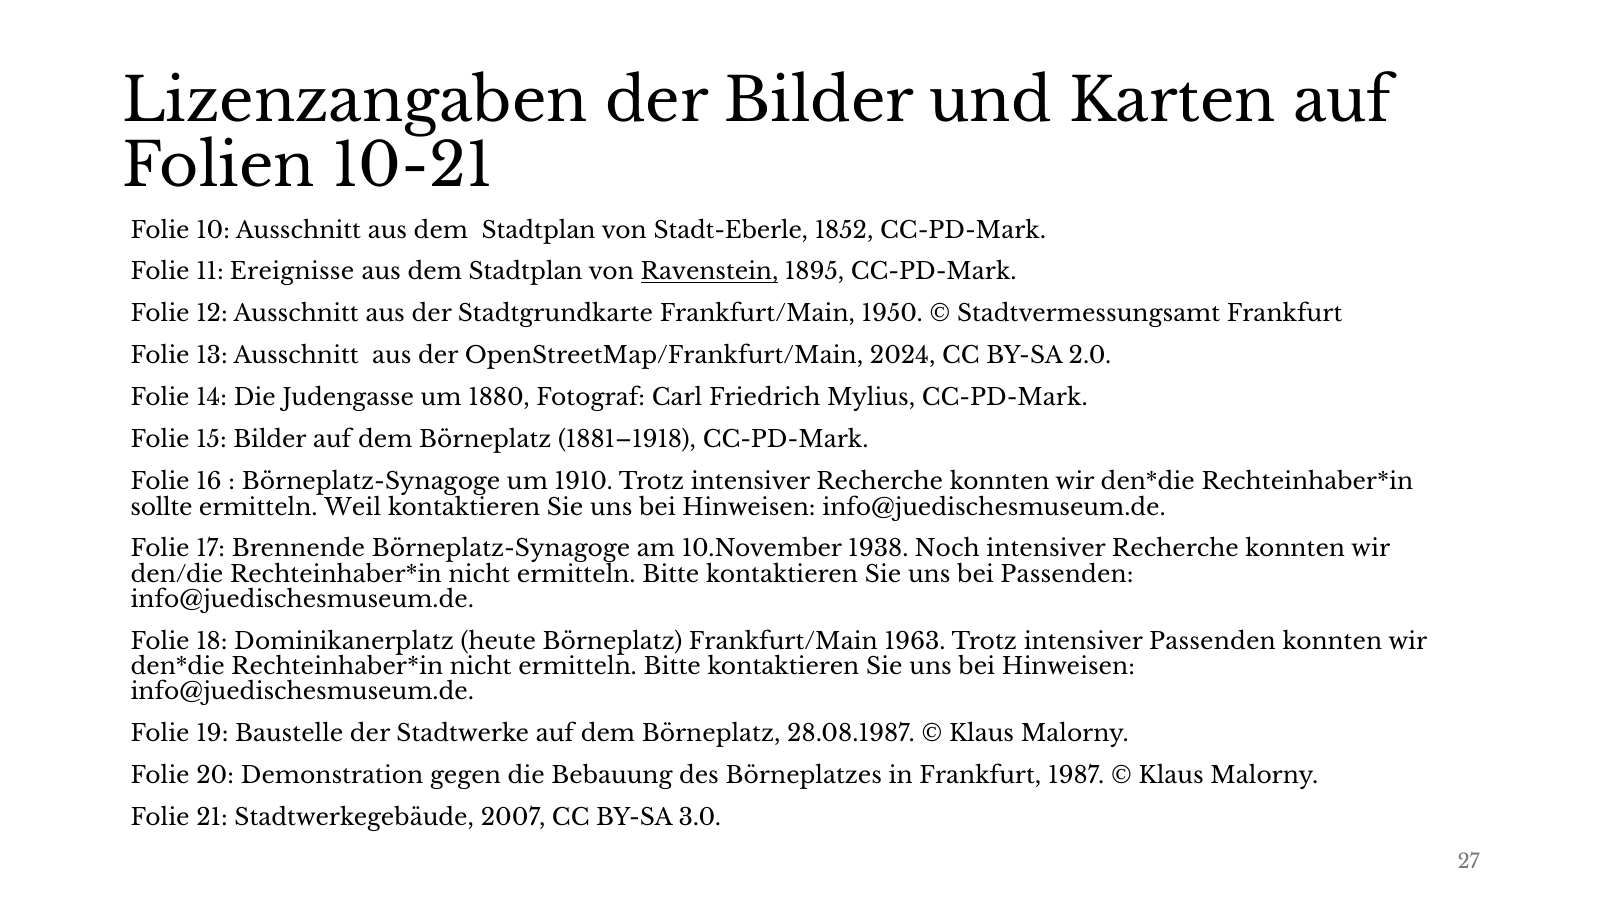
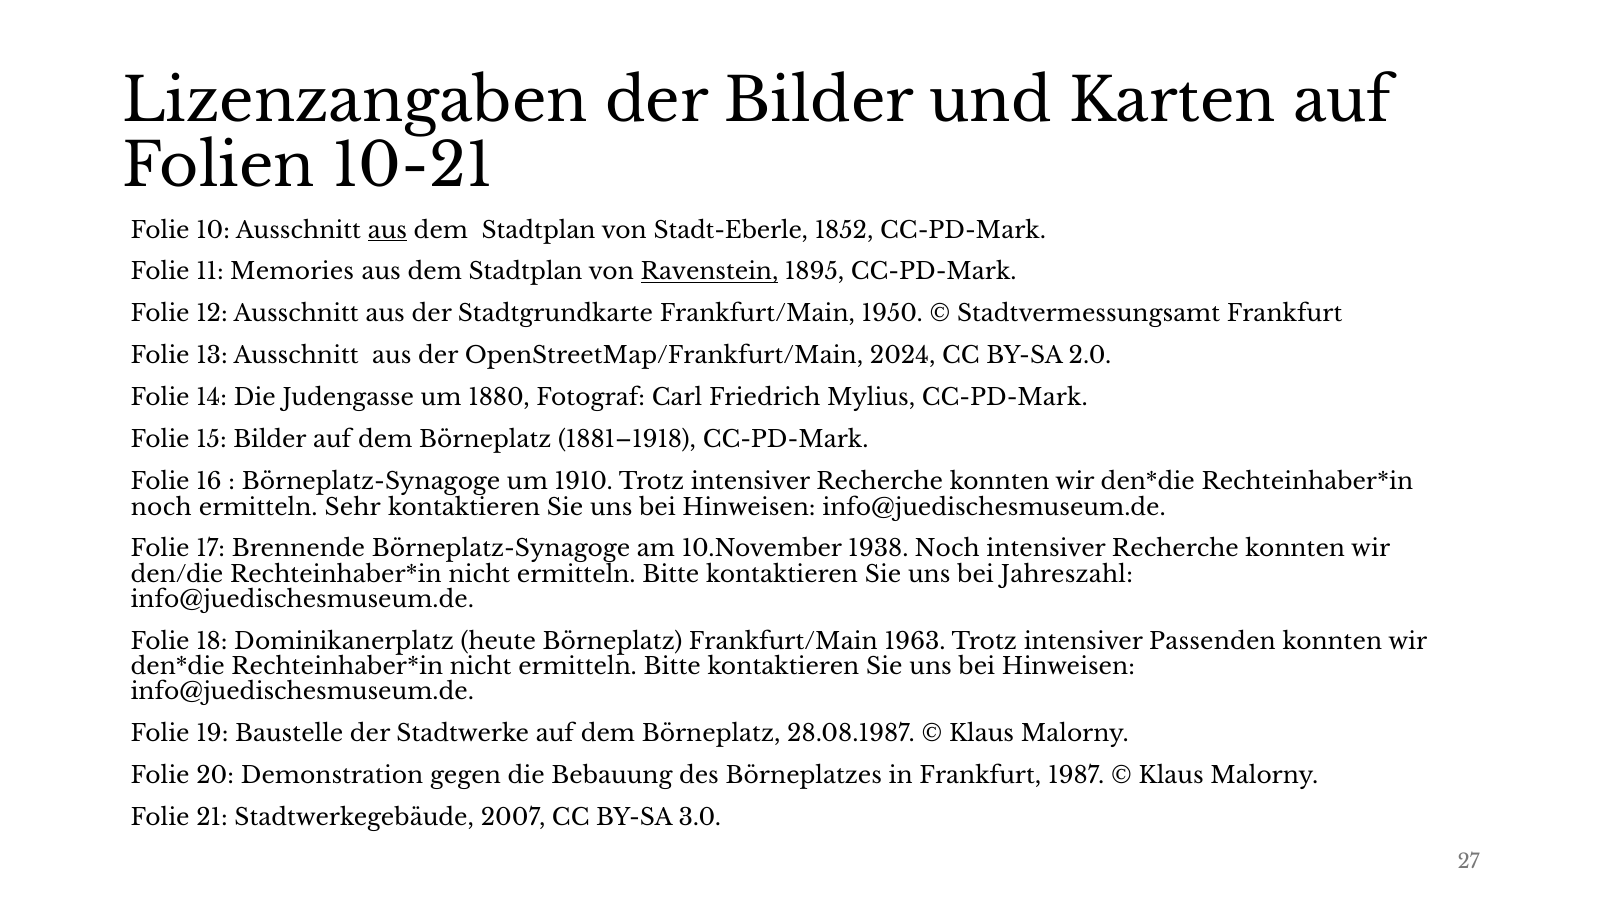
aus underline: none -> present (387, 230)
Ereignisse: Ereignisse -> Memories (292, 272)
sollte: sollte -> noch (161, 507)
Weil: Weil -> Sehr (353, 507)
bei Passenden: Passenden -> Jahreszahl (1067, 575)
